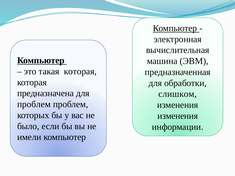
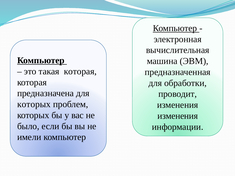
слишком: слишком -> проводит (178, 94)
проблем: проблем -> которых (34, 104)
